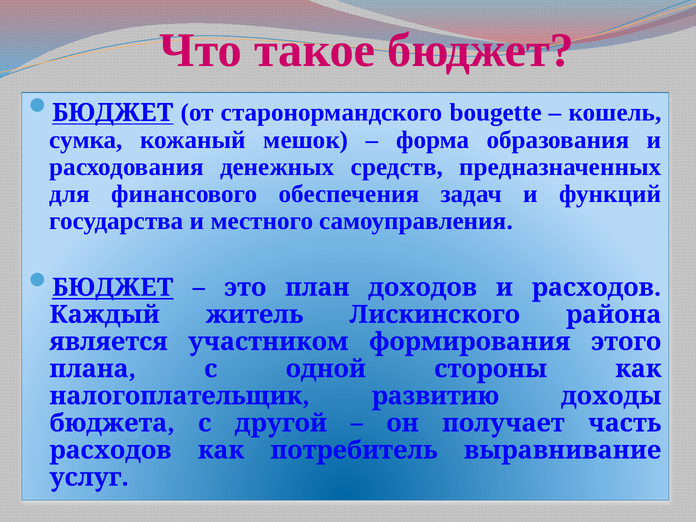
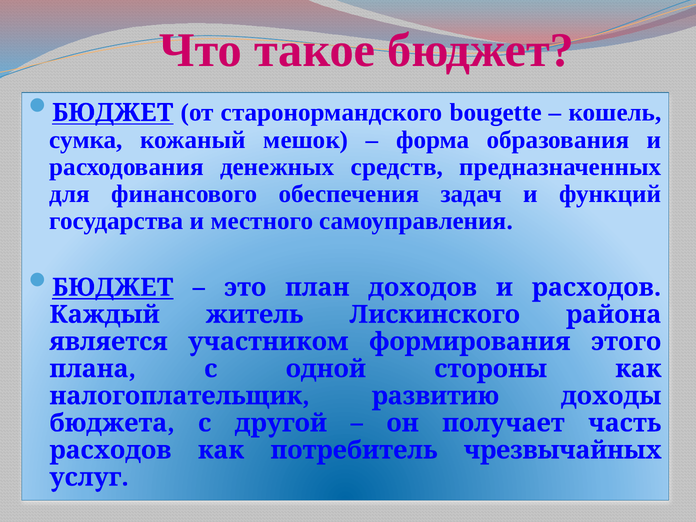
выравнивание: выравнивание -> чрезвычайных (563, 450)
